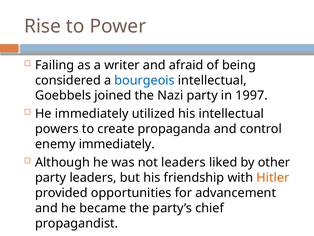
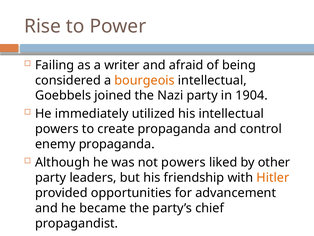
bourgeois colour: blue -> orange (145, 80)
1997: 1997 -> 1904 (252, 95)
enemy immediately: immediately -> propaganda (117, 144)
not leaders: leaders -> powers (183, 162)
